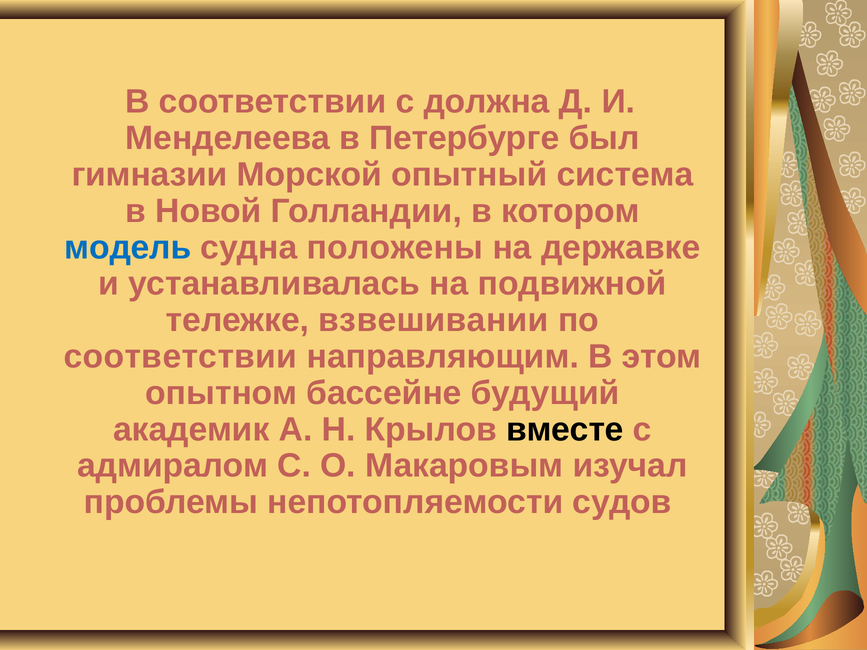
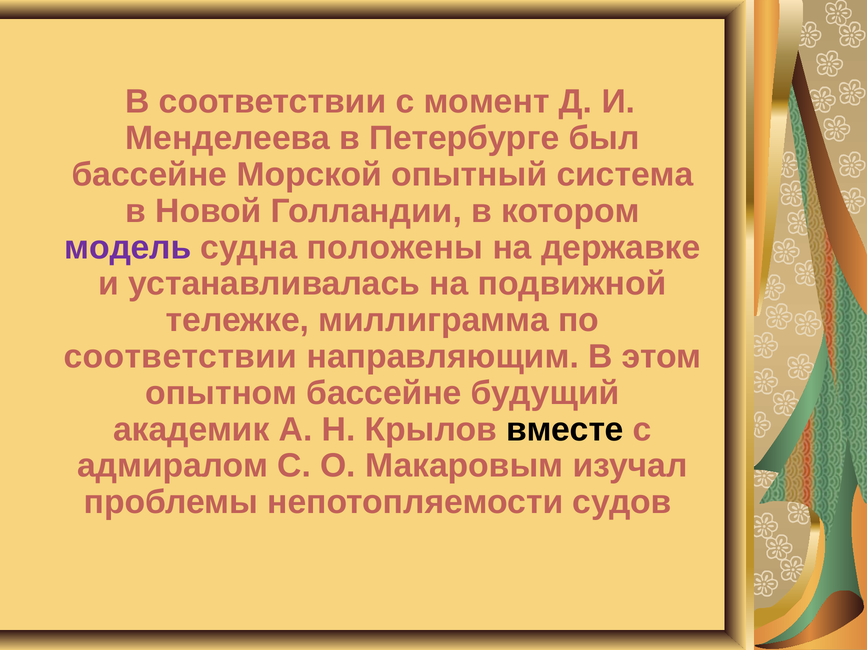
должна: должна -> момент (487, 102)
гимназии: гимназии -> бассейне (149, 175)
модель colour: blue -> purple (128, 248)
взвешивании: взвешивании -> миллиграмма (434, 320)
